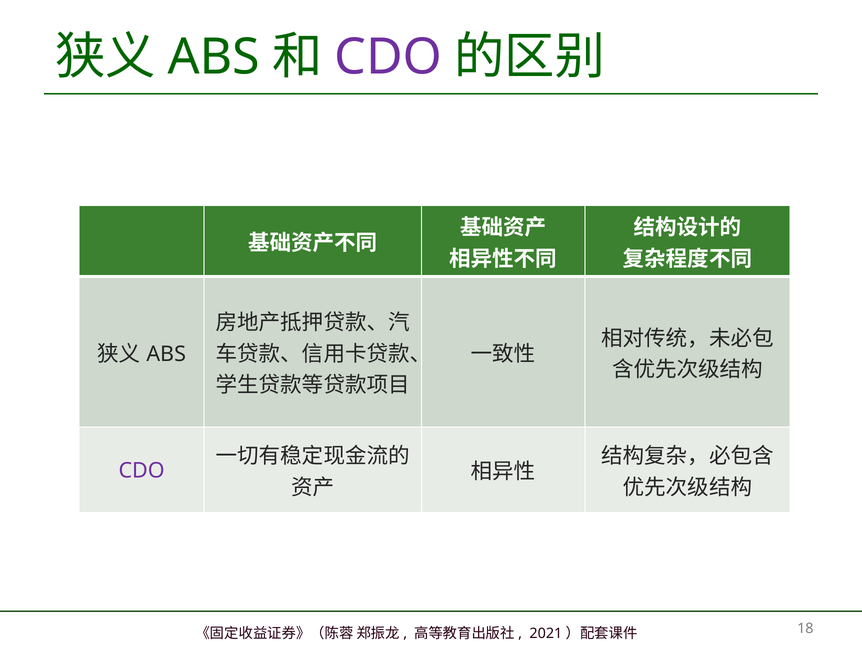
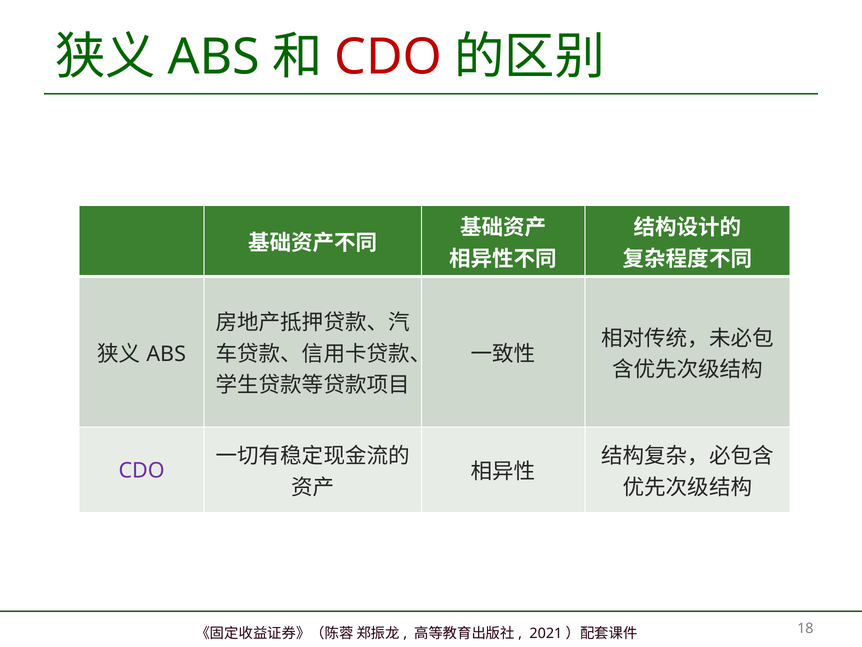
CDO colour: purple -> red (388, 57)
